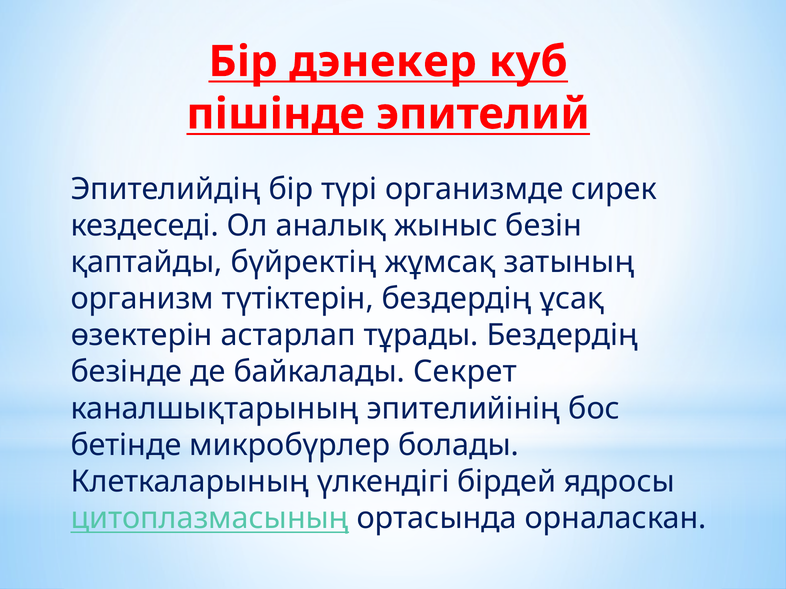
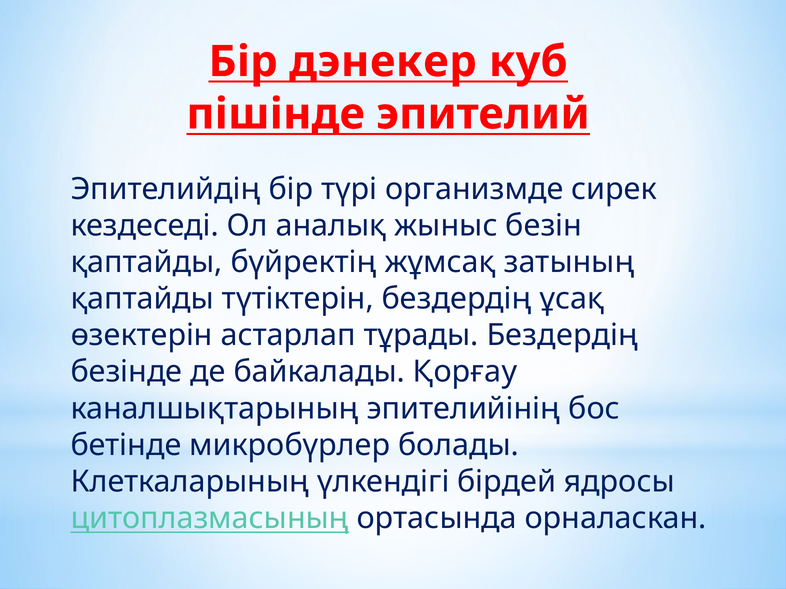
организм: организм -> қаптайды (142, 299)
Секрет: Секрет -> Қорғау (465, 372)
